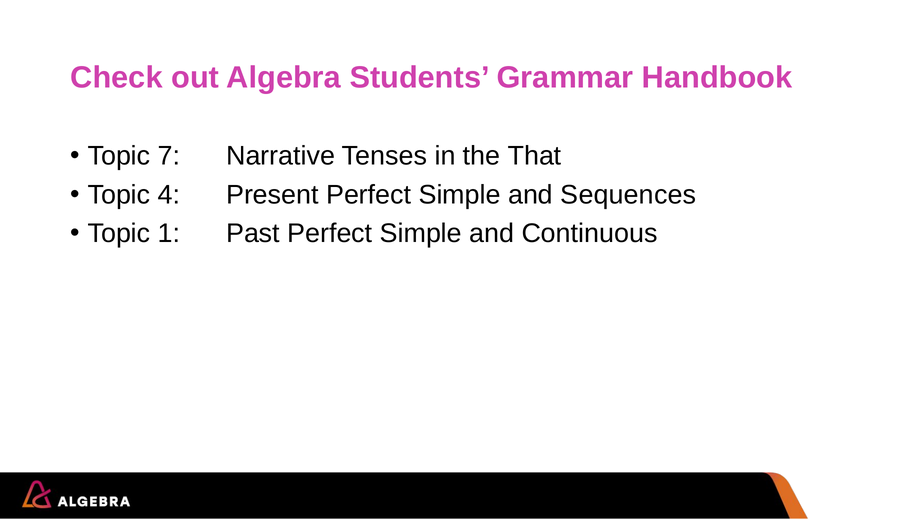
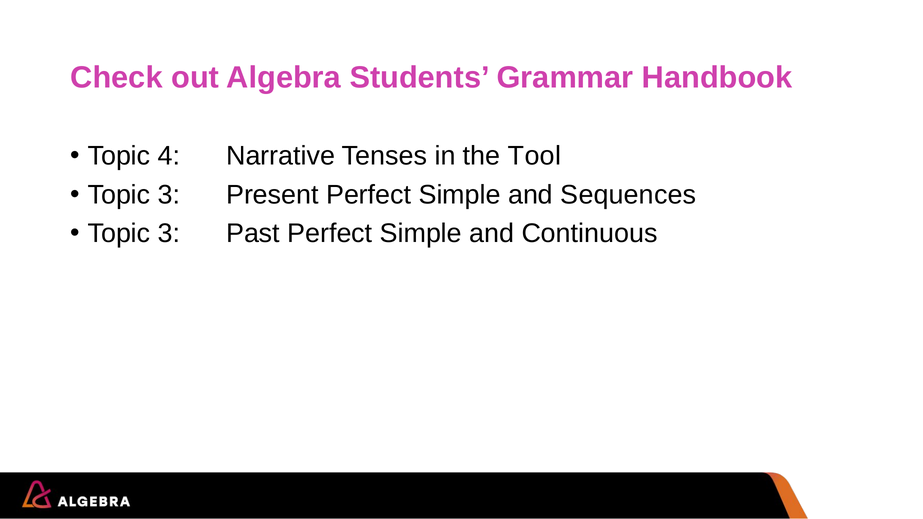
7: 7 -> 4 (169, 156)
That: That -> Tool (534, 156)
4: 4 -> 3 (169, 195)
1: 1 -> 3 (169, 233)
